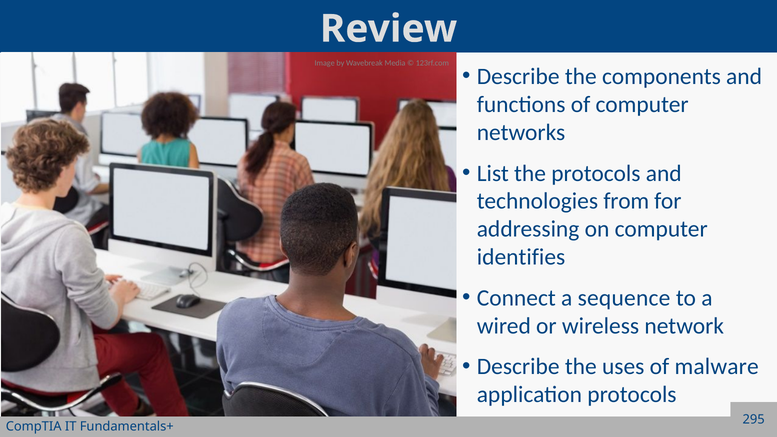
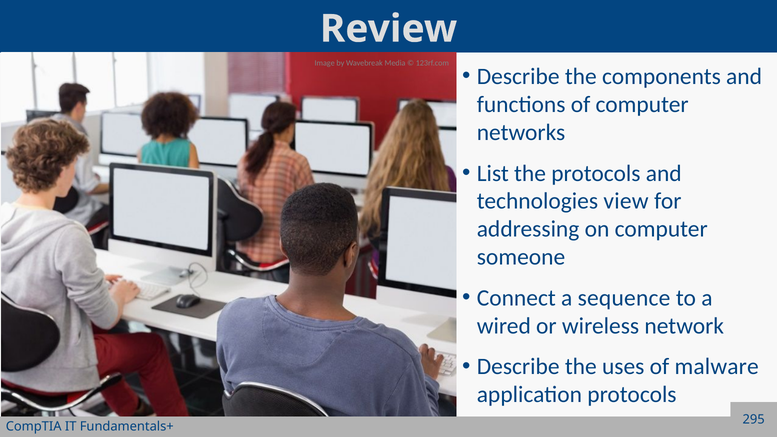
from: from -> view (626, 201)
identifies: identifies -> someone (521, 257)
